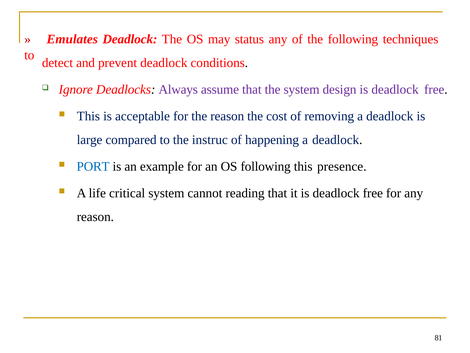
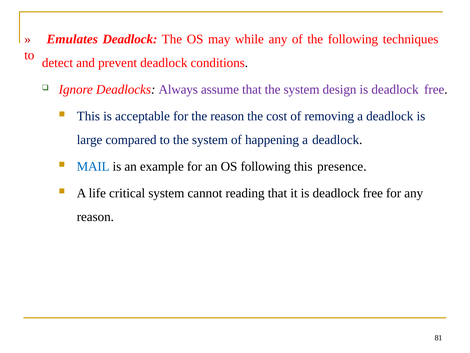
status: status -> while (249, 39)
to the instruc: instruc -> system (210, 140)
PORT: PORT -> MAIL (93, 166)
